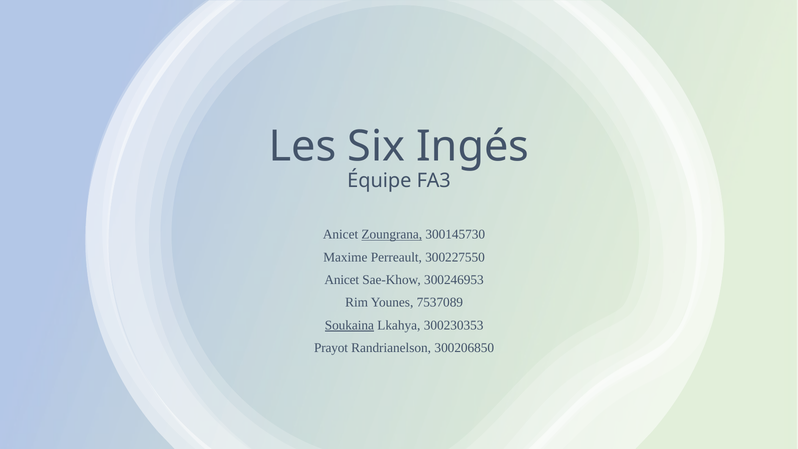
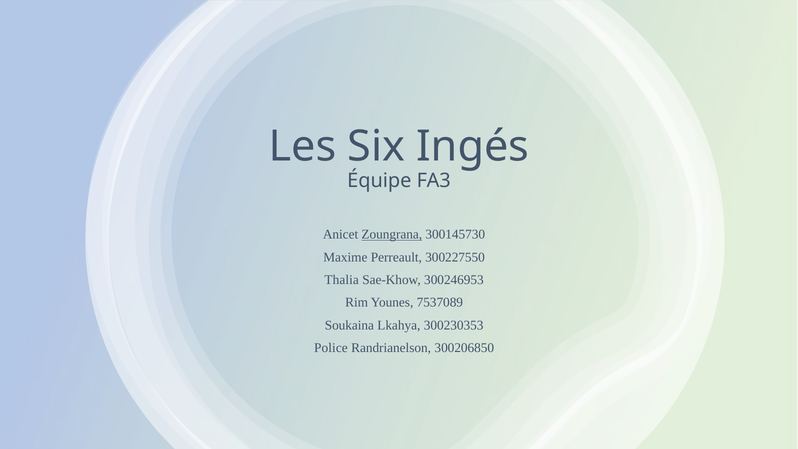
Anicet: Anicet -> Thalia (342, 280)
Soukaina underline: present -> none (349, 325)
Prayot: Prayot -> Police (331, 348)
